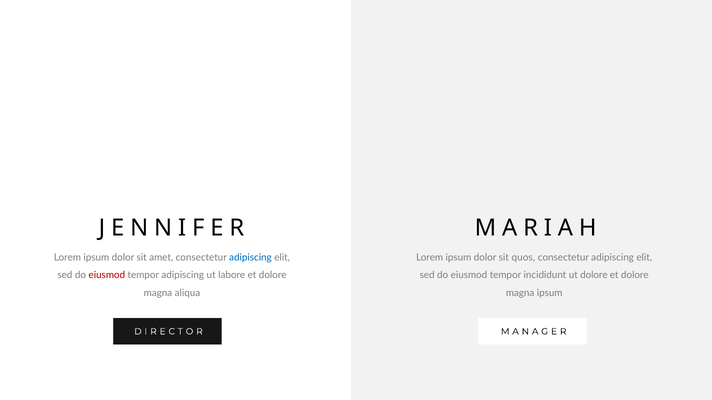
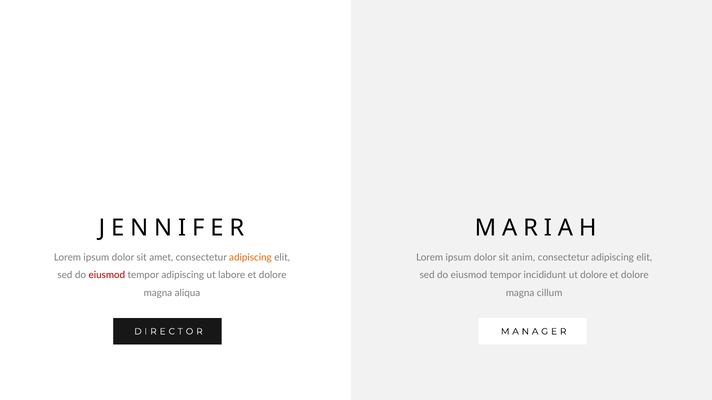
adipiscing colour: blue -> orange (250, 258)
quos: quos -> anim (523, 258)
magna ipsum: ipsum -> cillum (550, 293)
